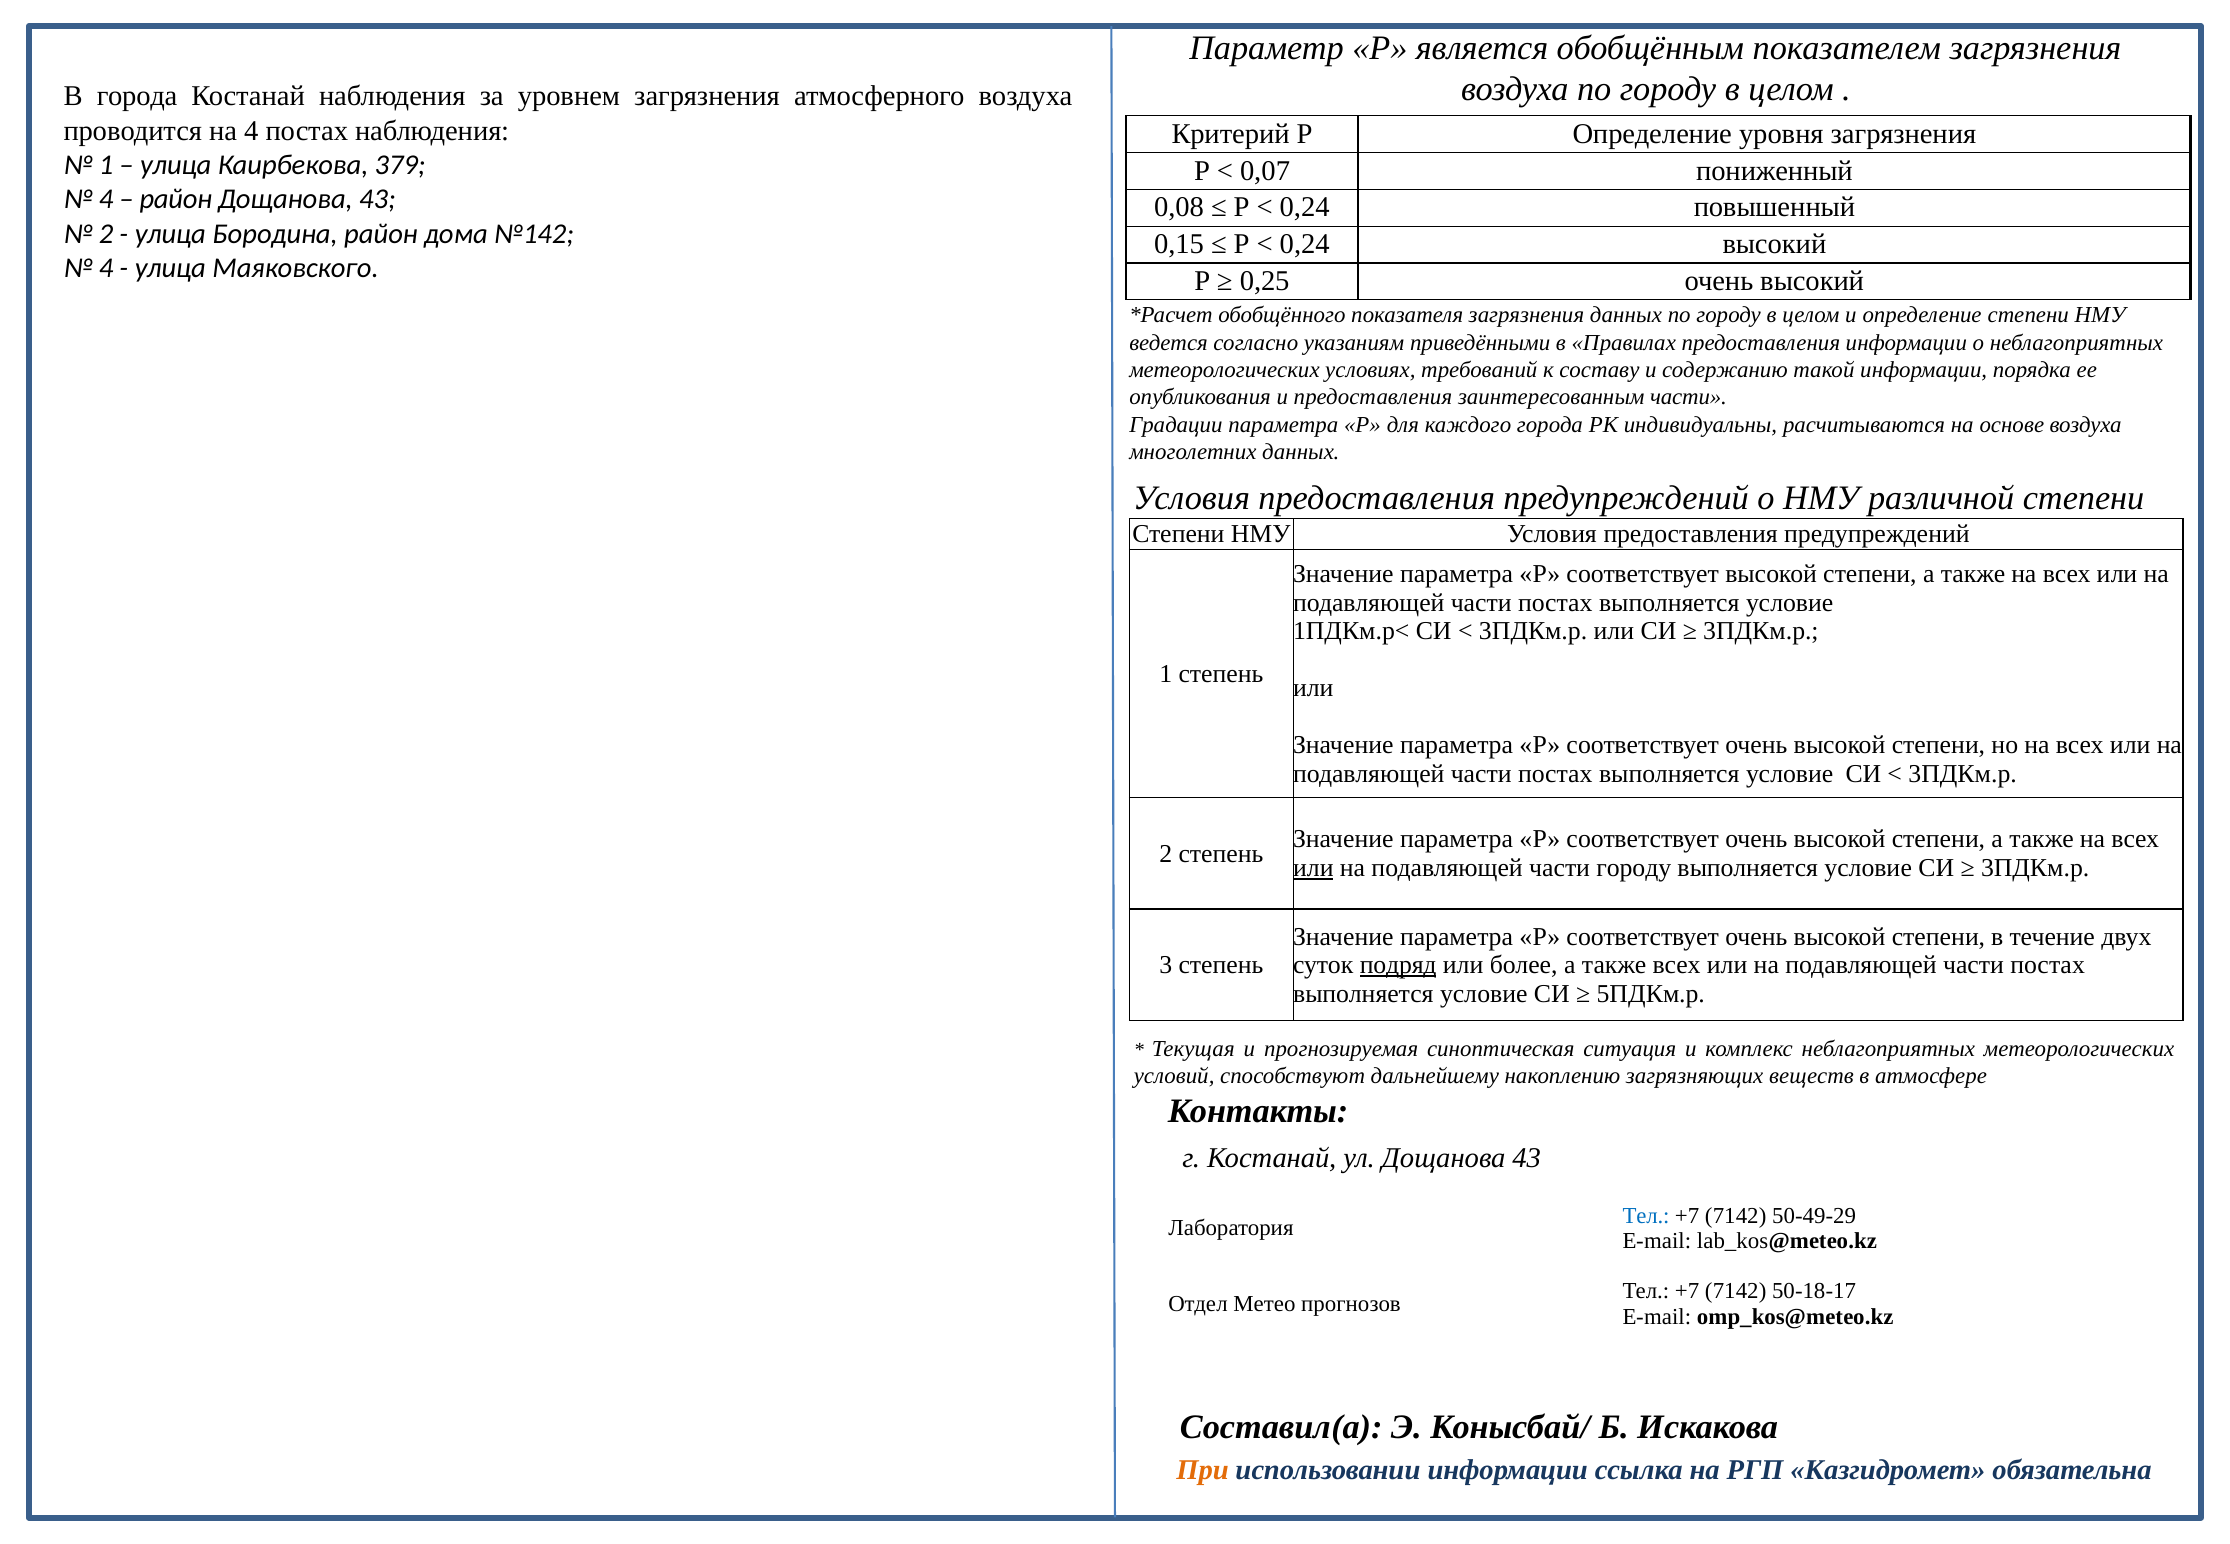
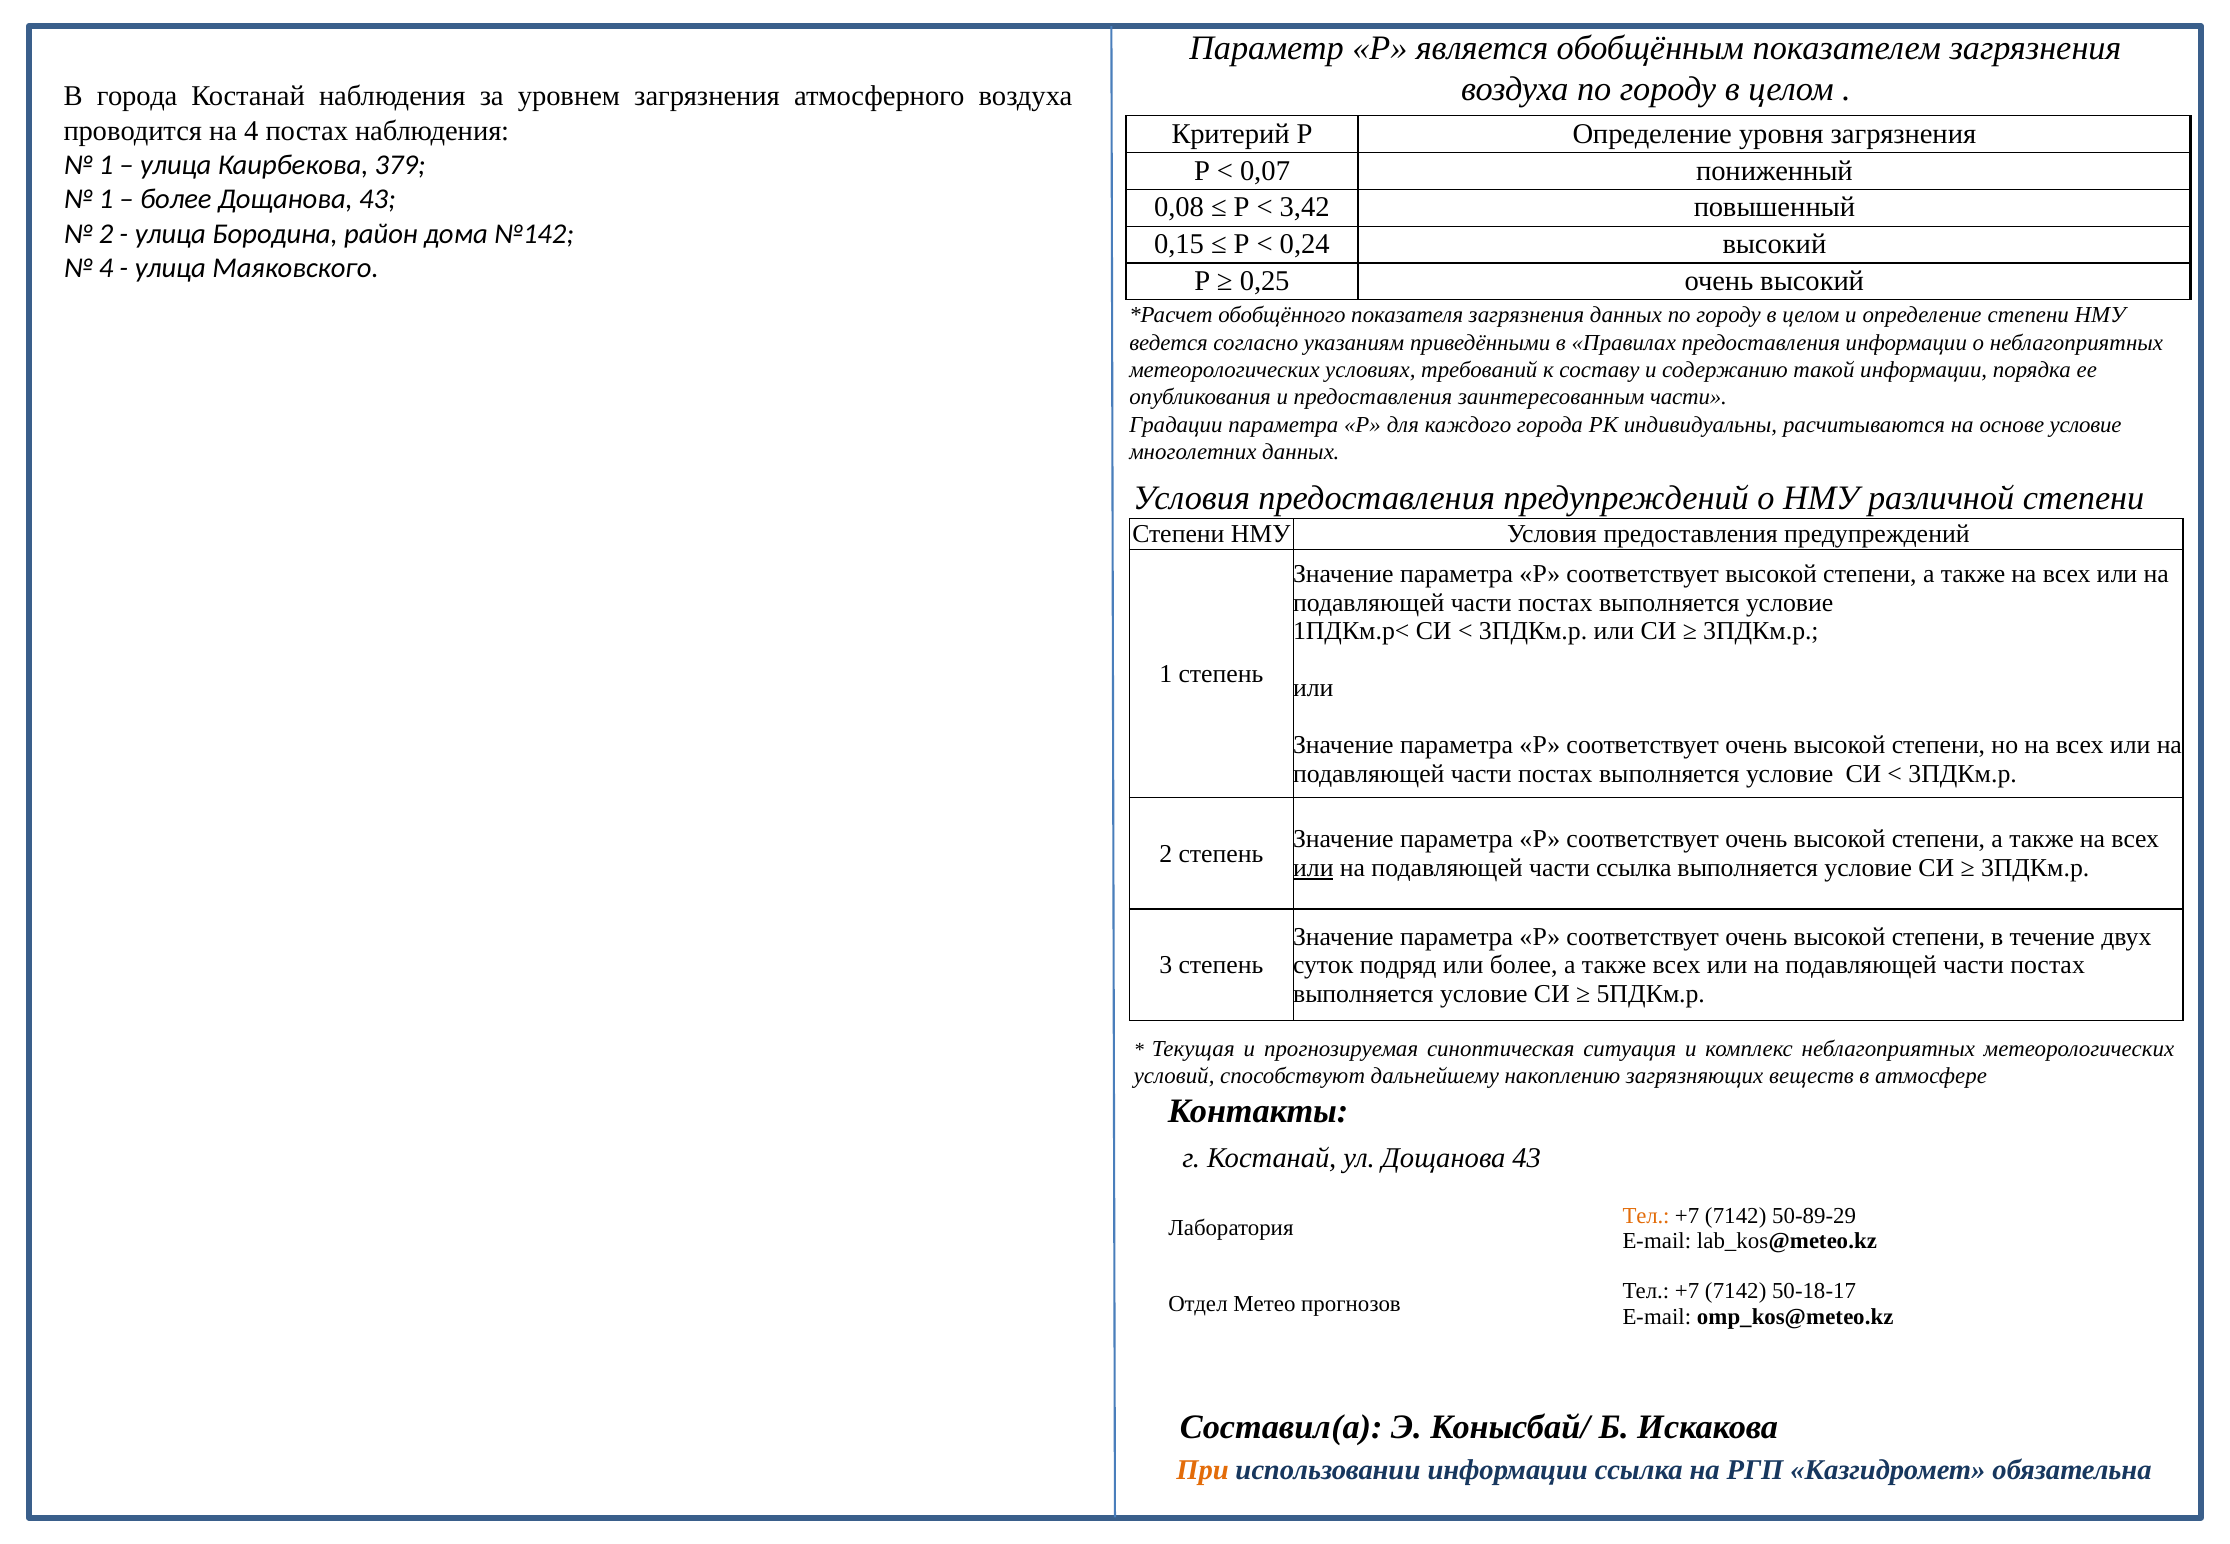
4: 4 -> 1 (106, 199)
район: район -> более (176, 199)
0,24: 0,24 -> 3,42 (1305, 208)
основе воздуха: воздуха -> условие (2086, 425)
части городу: городу -> ссылка (1634, 868)
подряд underline: present -> none (1398, 965)
Тел colour: blue -> orange (1646, 1215)
50-49-29: 50-49-29 -> 50-89-29 (1814, 1215)
